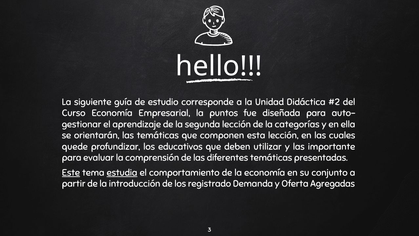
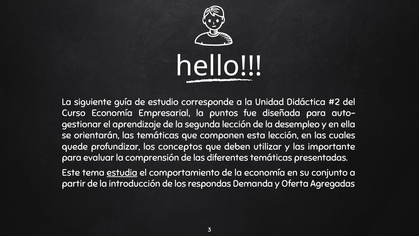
categorías: categorías -> desempleo (297, 124)
educativos: educativos -> conceptos (180, 147)
Este underline: present -> none (71, 172)
registrado: registrado -> respondas (210, 184)
